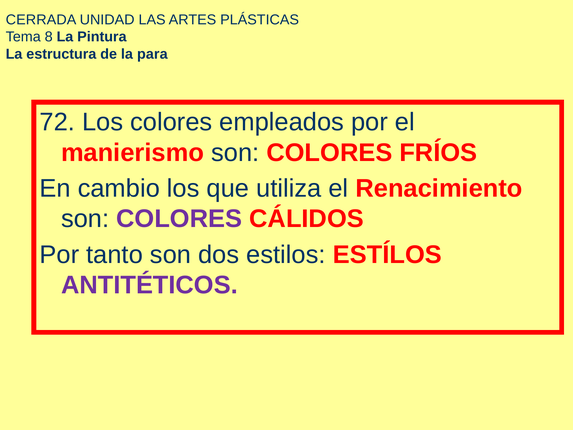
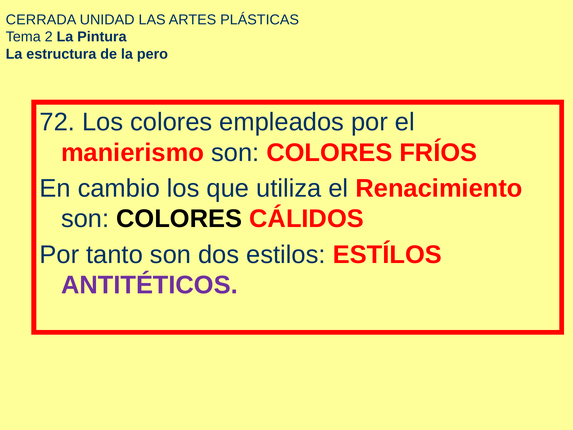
8: 8 -> 2 (49, 37)
para: para -> pero (152, 54)
COLORES colour: purple -> black (179, 219)
